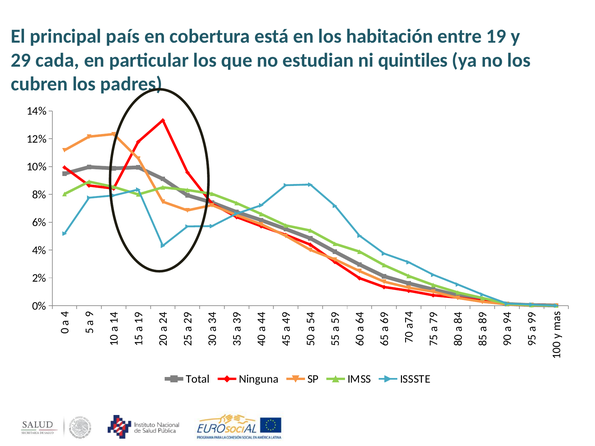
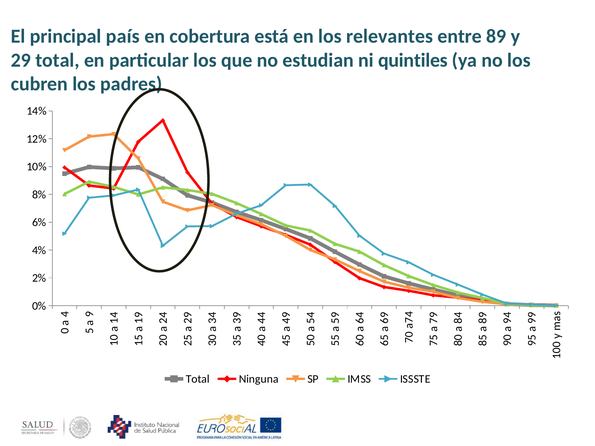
habitación: habitación -> relevantes (390, 36)
19: 19 -> 89 (496, 36)
29 cada: cada -> total (57, 60)
